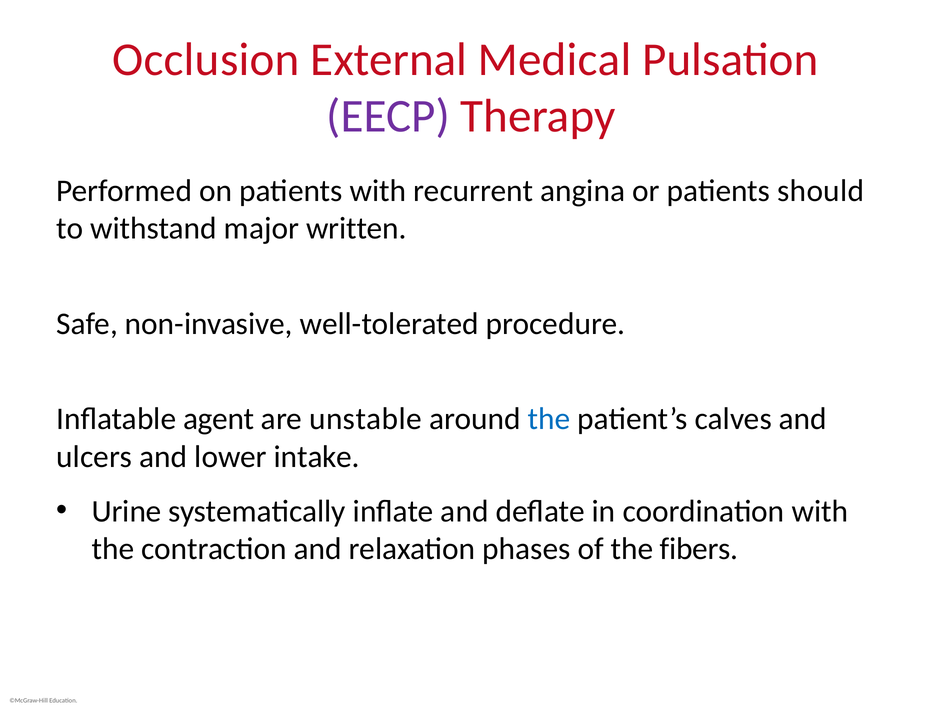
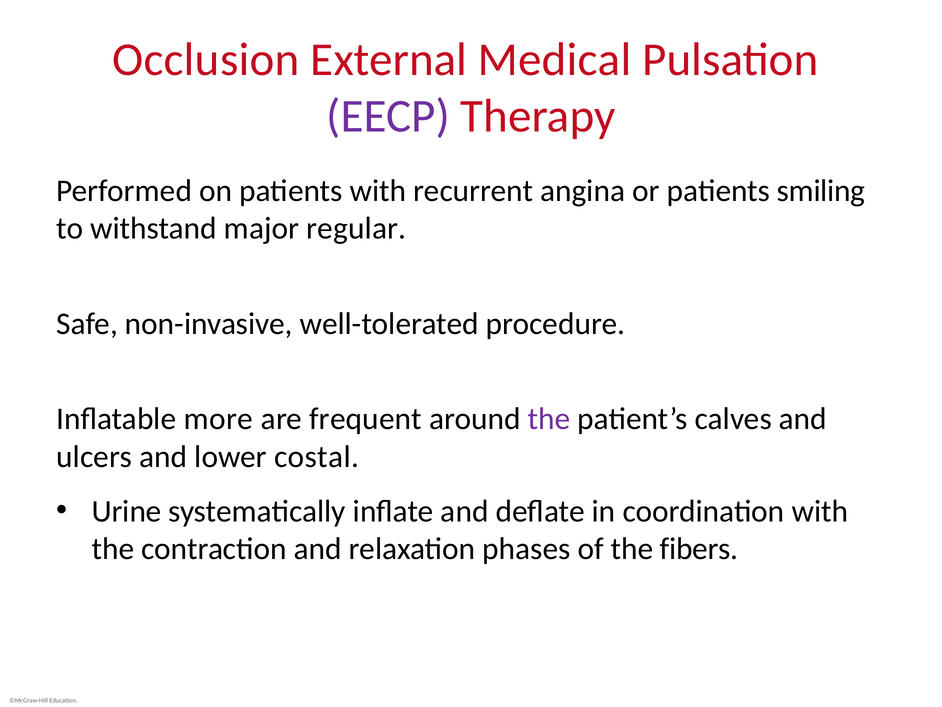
should: should -> smiling (821, 191)
written: written -> regular (356, 228)
agent: agent -> more (219, 419)
unstable: unstable -> frequent (366, 419)
the colour: blue -> purple (549, 419)
intake: intake -> costal (317, 456)
